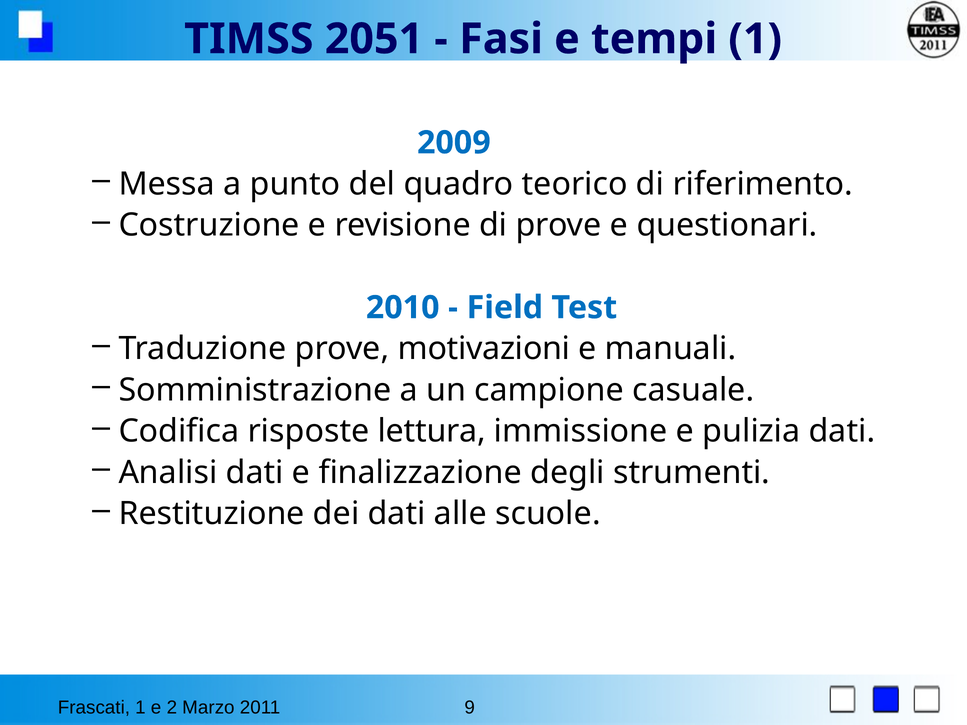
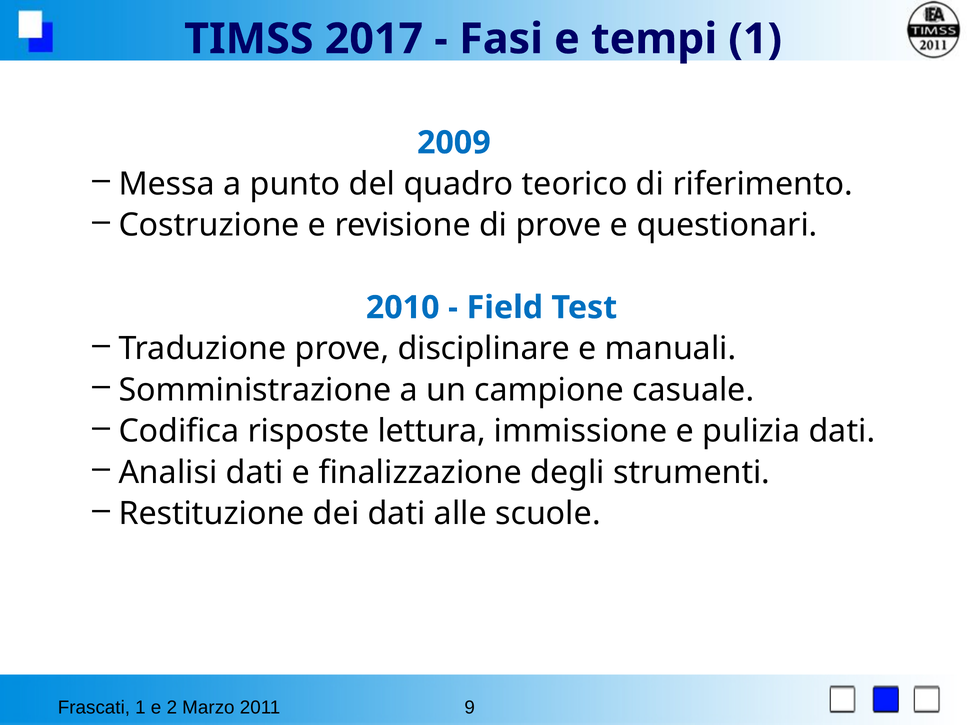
2051: 2051 -> 2017 (374, 39)
motivazioni: motivazioni -> disciplinare (484, 349)
